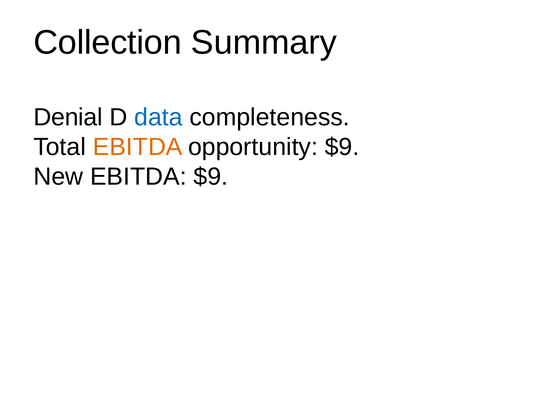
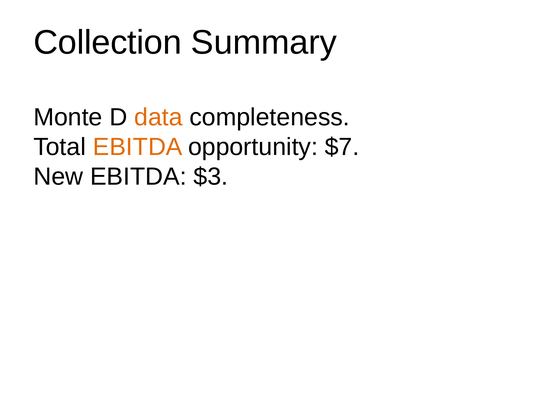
Denial: Denial -> Monte (68, 117)
data colour: blue -> orange (158, 117)
opportunity $9: $9 -> $7 (342, 147)
EBITDA $9: $9 -> $3 (211, 177)
